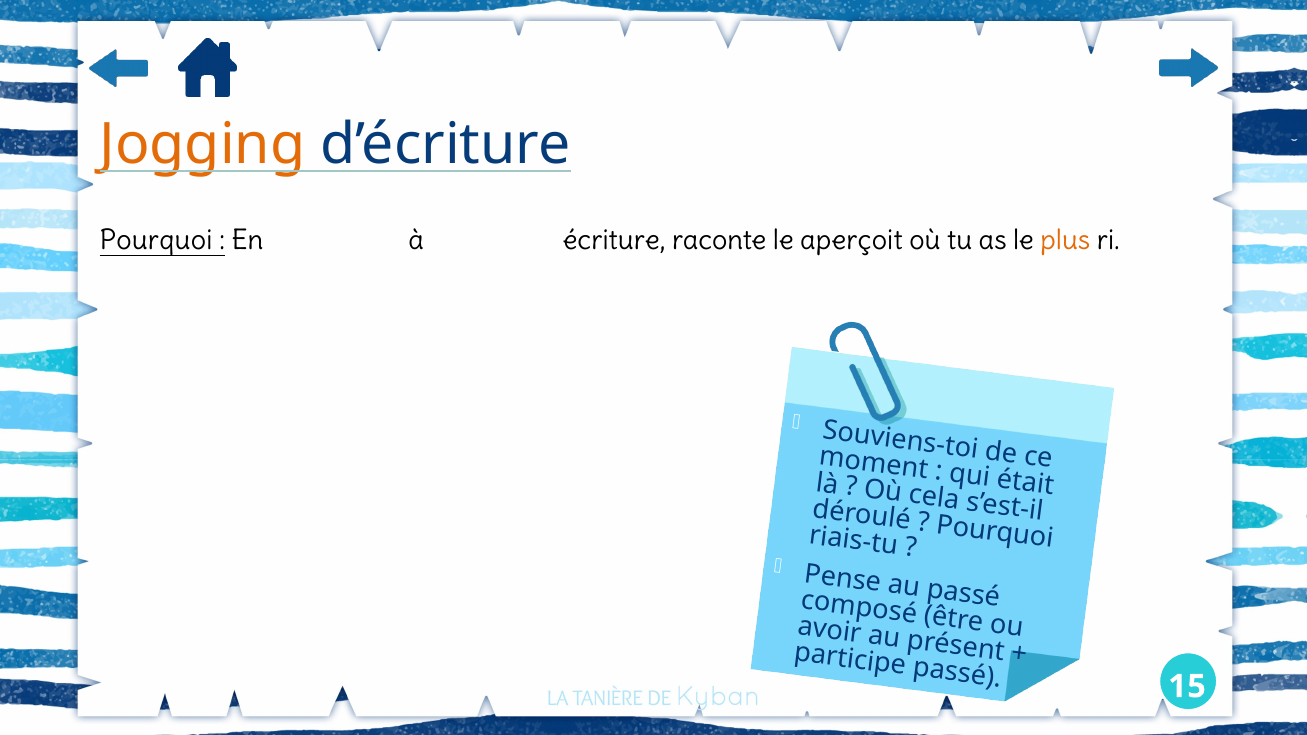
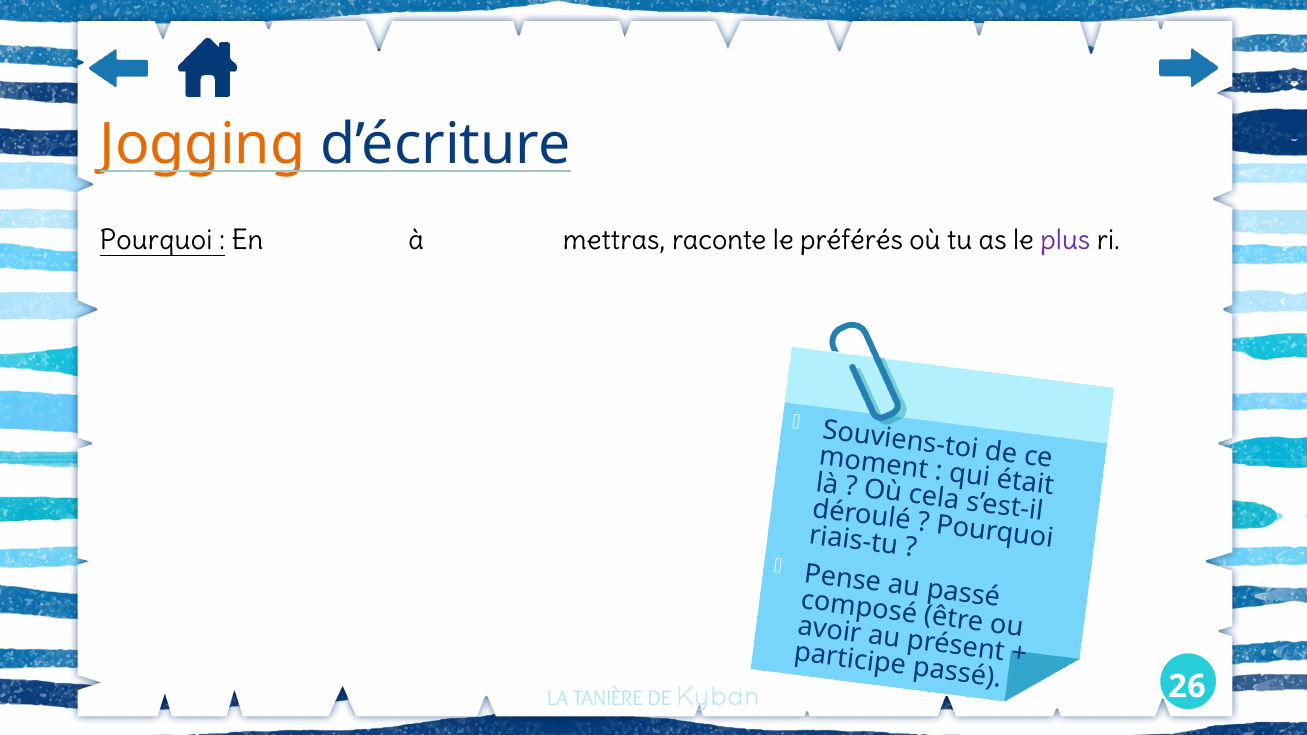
écriture: écriture -> mettras (614, 241)
aperçoit: aperçoit -> préférés (852, 241)
plus colour: orange -> purple (1065, 241)
15: 15 -> 26 (1187, 687)
